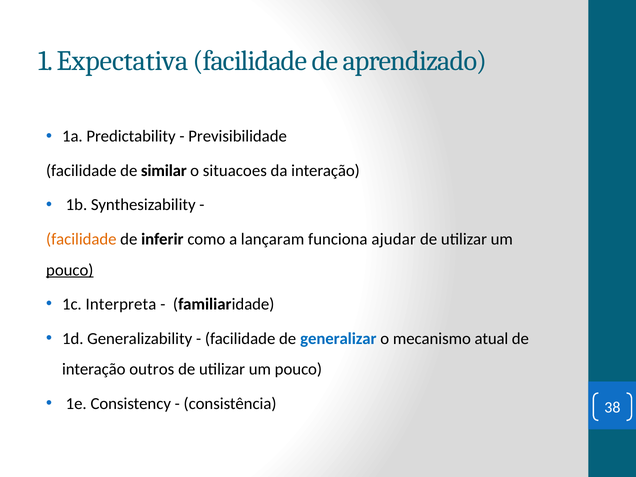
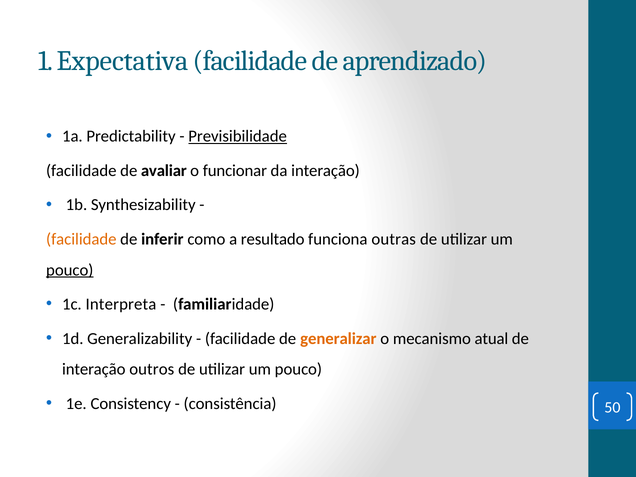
Previsibilidade underline: none -> present (238, 136)
similar: similar -> avaliar (164, 171)
situacoes: situacoes -> funcionar (235, 171)
lançaram: lançaram -> resultado (273, 239)
ajudar: ajudar -> outras (394, 239)
generalizar colour: blue -> orange (338, 339)
38: 38 -> 50 (612, 408)
